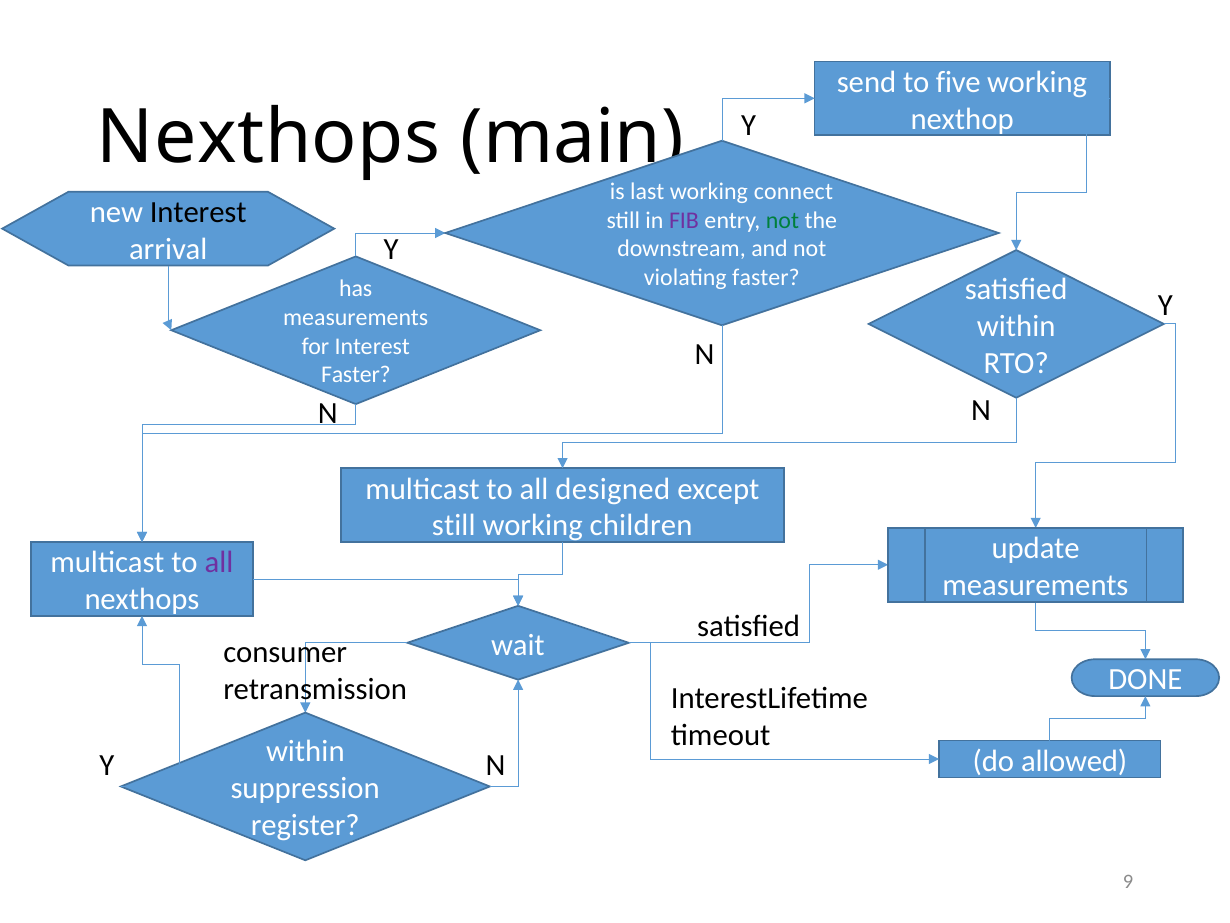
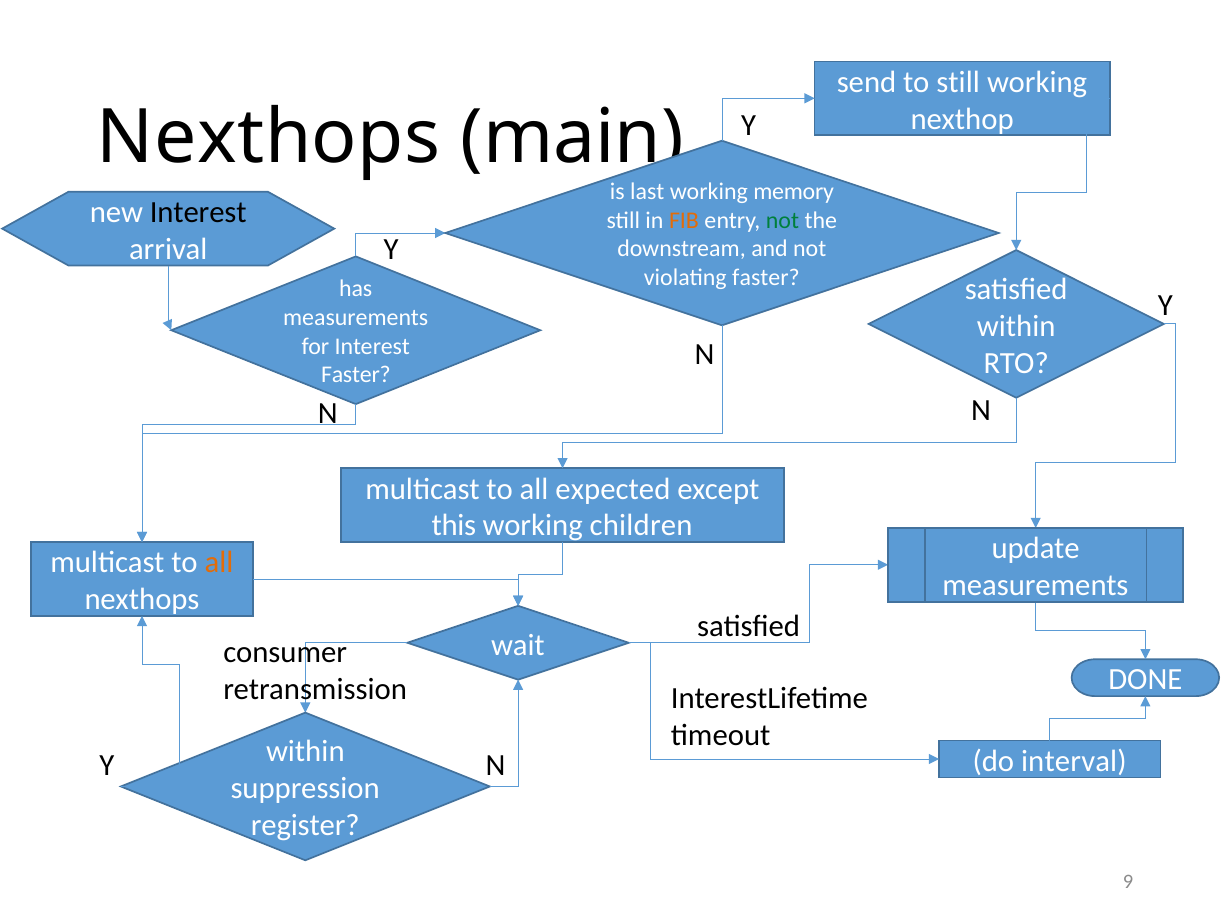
to five: five -> still (958, 82)
connect: connect -> memory (794, 191)
FIB colour: purple -> orange (684, 220)
designed: designed -> expected (613, 489)
still: still -> this (454, 525)
all colour: purple -> orange (219, 562)
allowed: allowed -> interval (1074, 761)
